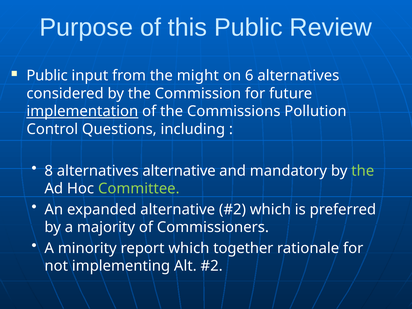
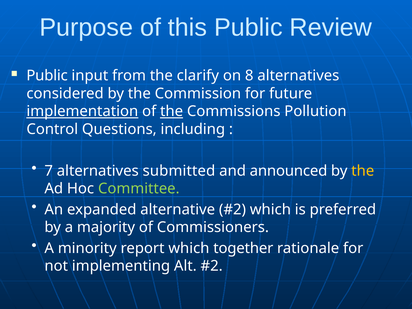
might: might -> clarify (198, 76)
6: 6 -> 8 (249, 76)
the underline: none -> present (172, 111)
8: 8 -> 7 (49, 171)
alternatives alternative: alternative -> submitted (179, 171)
mandatory: mandatory -> announced (289, 171)
the colour: light green -> yellow (363, 171)
